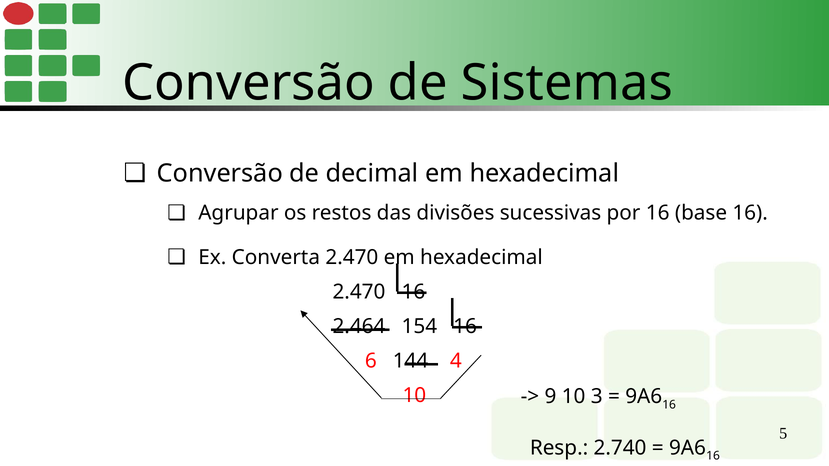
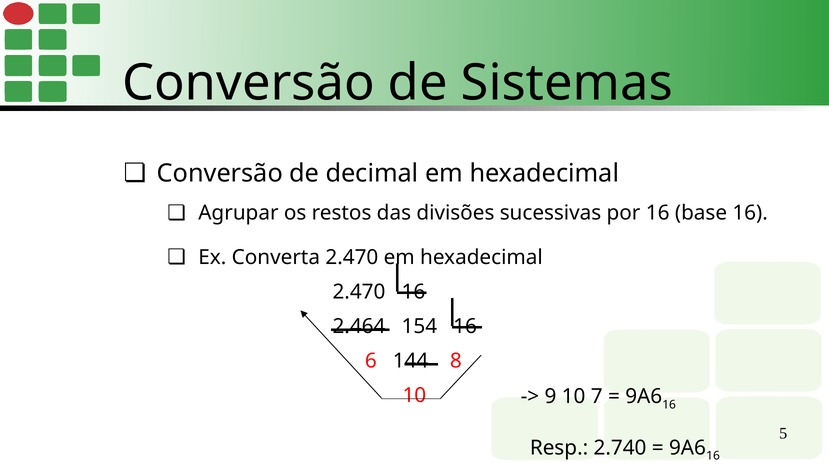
4: 4 -> 8 (456, 361)
3: 3 -> 7 (597, 397)
